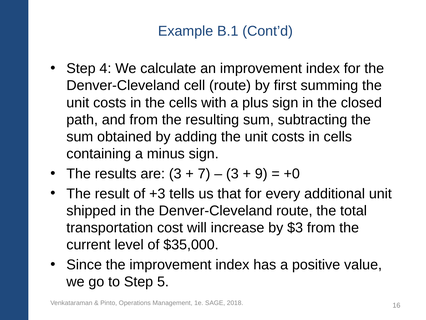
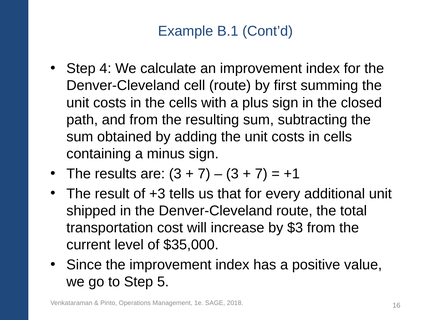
9: 9 -> 7 (261, 174)
+0: +0 -> +1 (292, 174)
